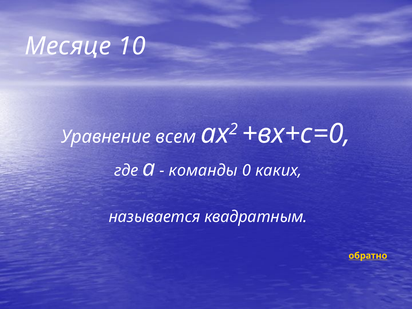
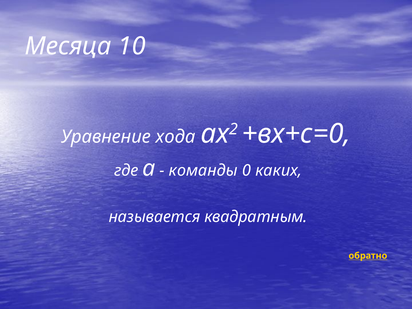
Месяце: Месяце -> Месяца (68, 46)
всем: всем -> хода (176, 137)
